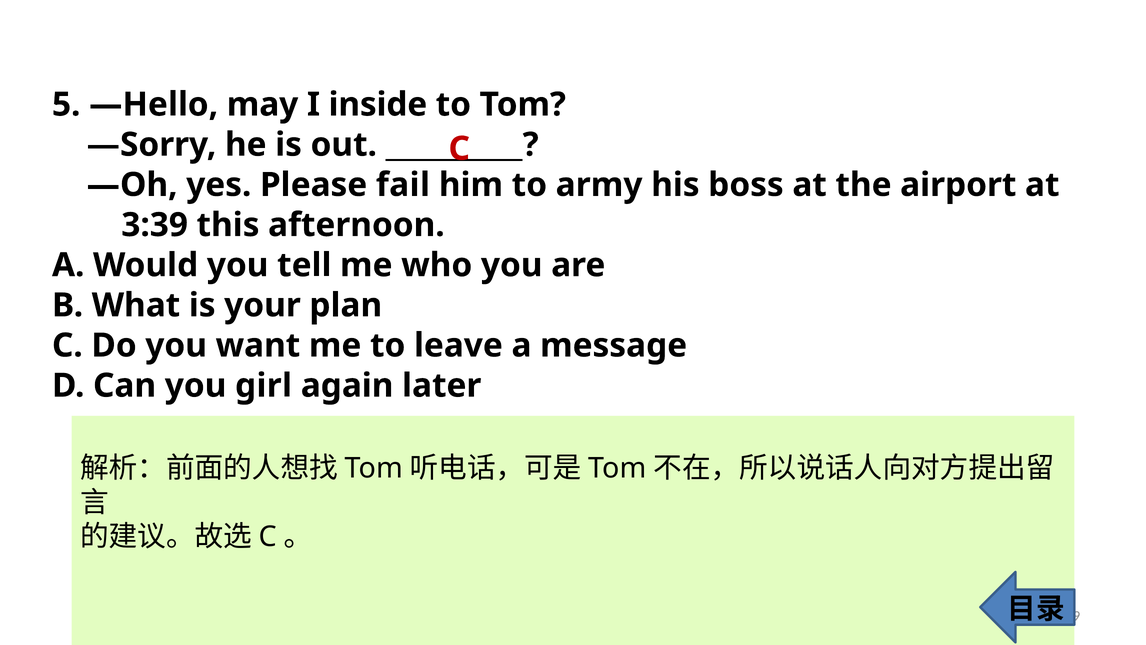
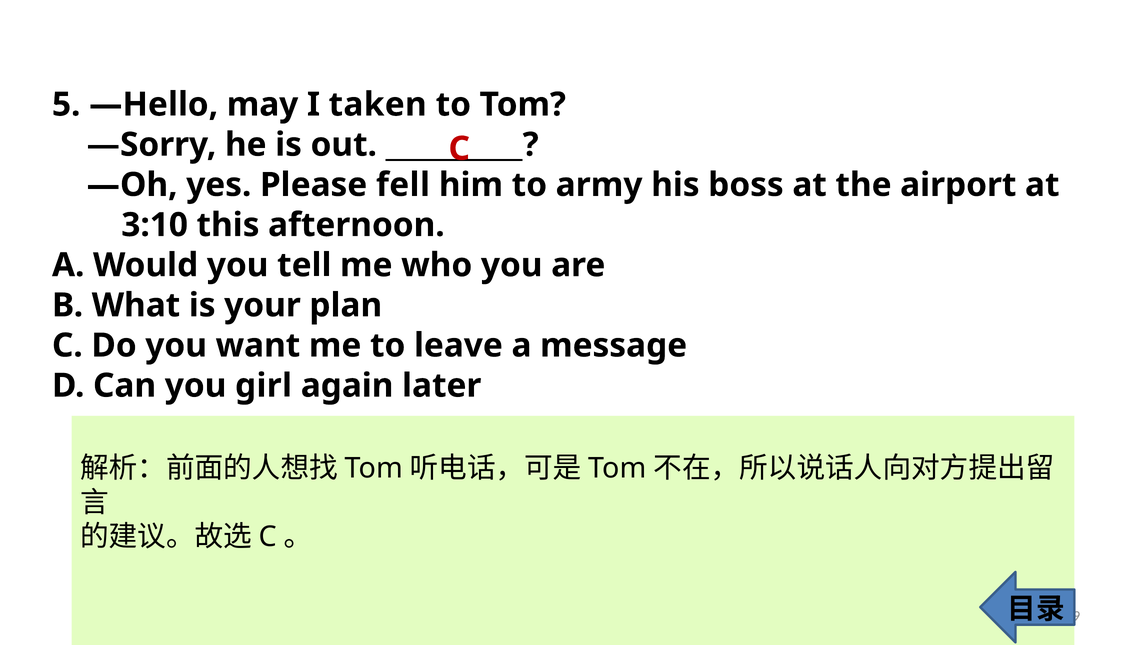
inside: inside -> taken (378, 104)
fail: fail -> fell (403, 185)
3:39: 3:39 -> 3:10 (155, 225)
